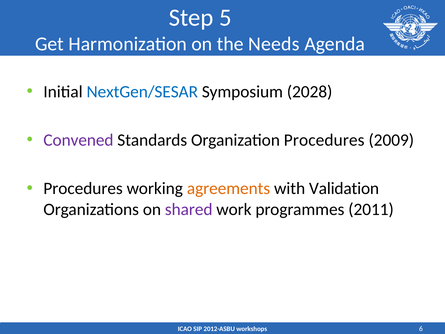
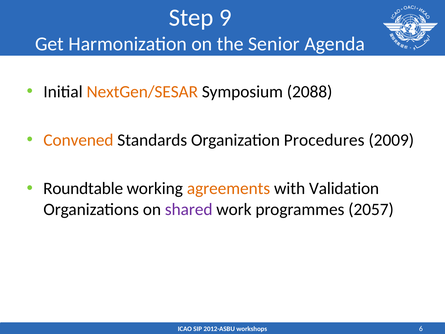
5: 5 -> 9 (225, 18)
Needs: Needs -> Senior (274, 44)
NextGen/SESAR colour: blue -> orange (142, 92)
2028: 2028 -> 2088 (310, 92)
Convened colour: purple -> orange (78, 140)
Procedures: Procedures -> Roundtable (83, 188)
2011: 2011 -> 2057 (371, 209)
